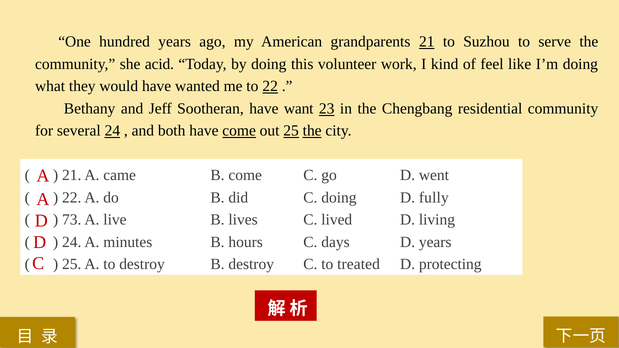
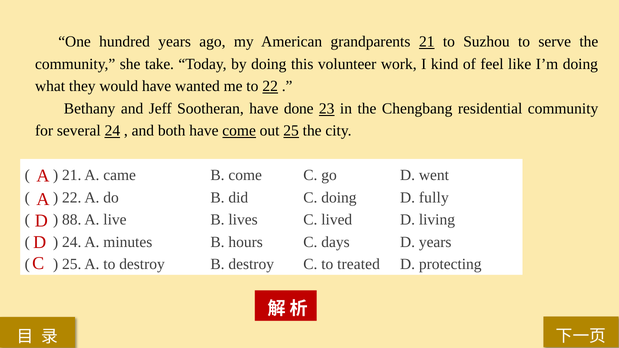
acid: acid -> take (159, 64)
want: want -> done (299, 109)
the underline: present -> none (312, 131)
73: 73 -> 88 (72, 220)
